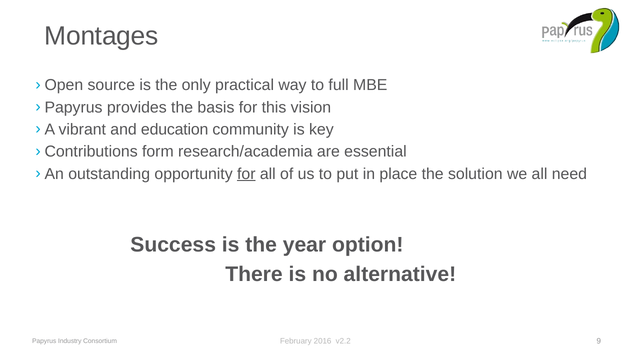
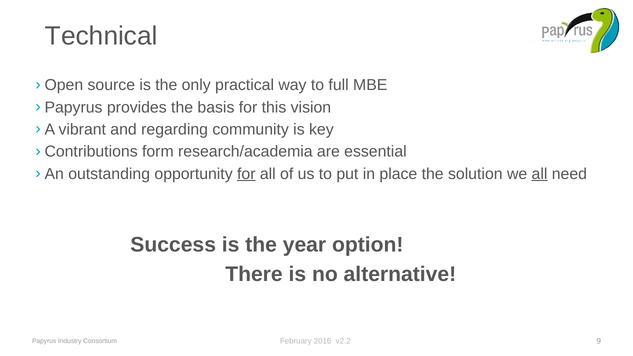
Montages: Montages -> Technical (101, 36)
education: education -> regarding (175, 130)
all underline: none -> present (540, 174)
